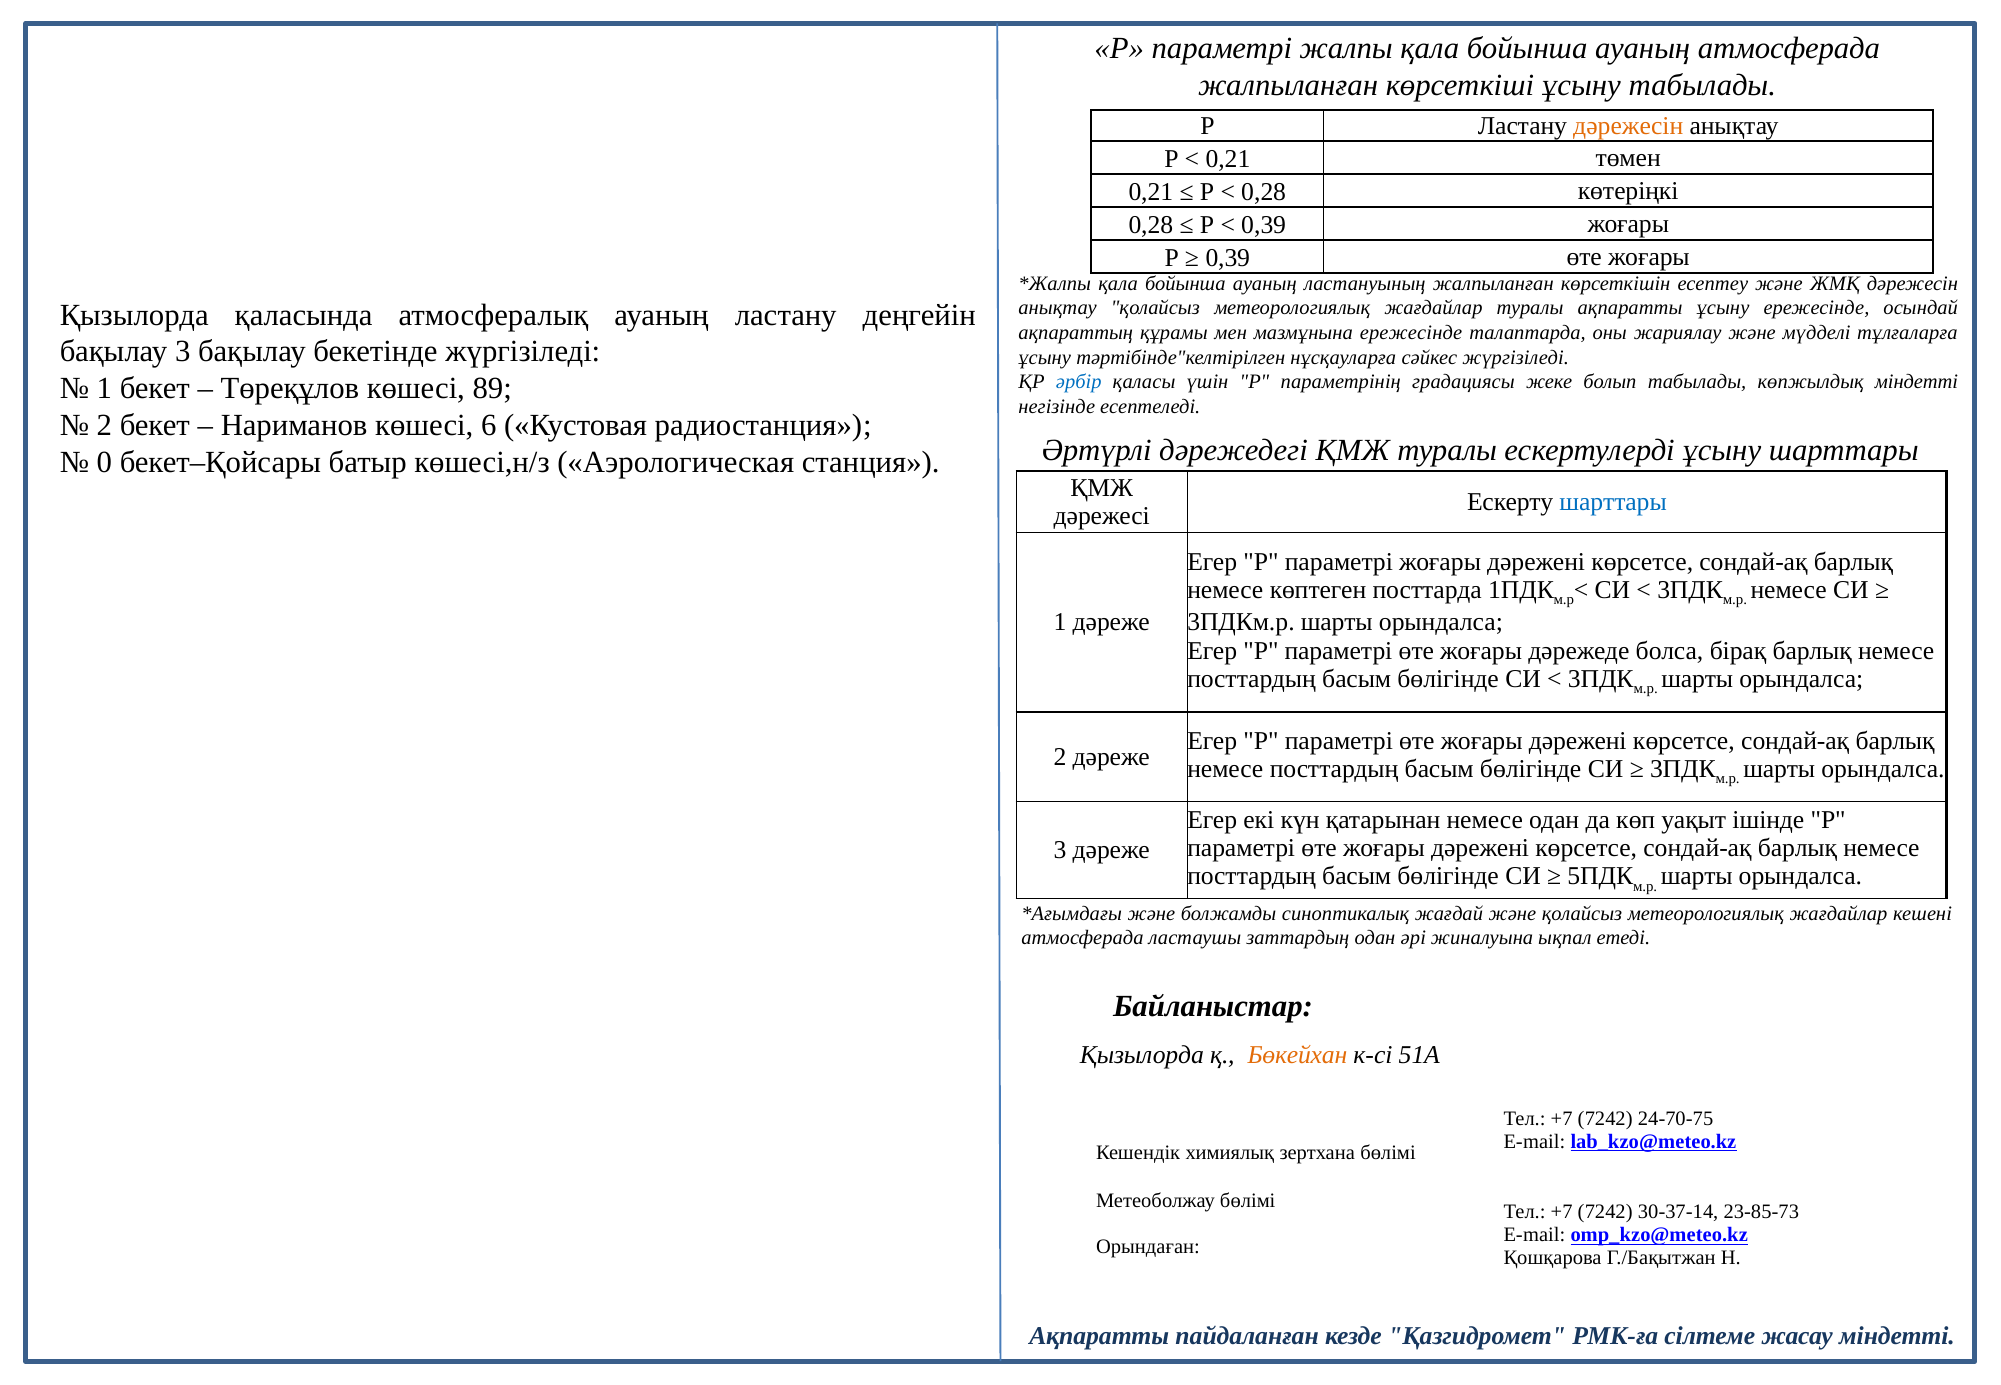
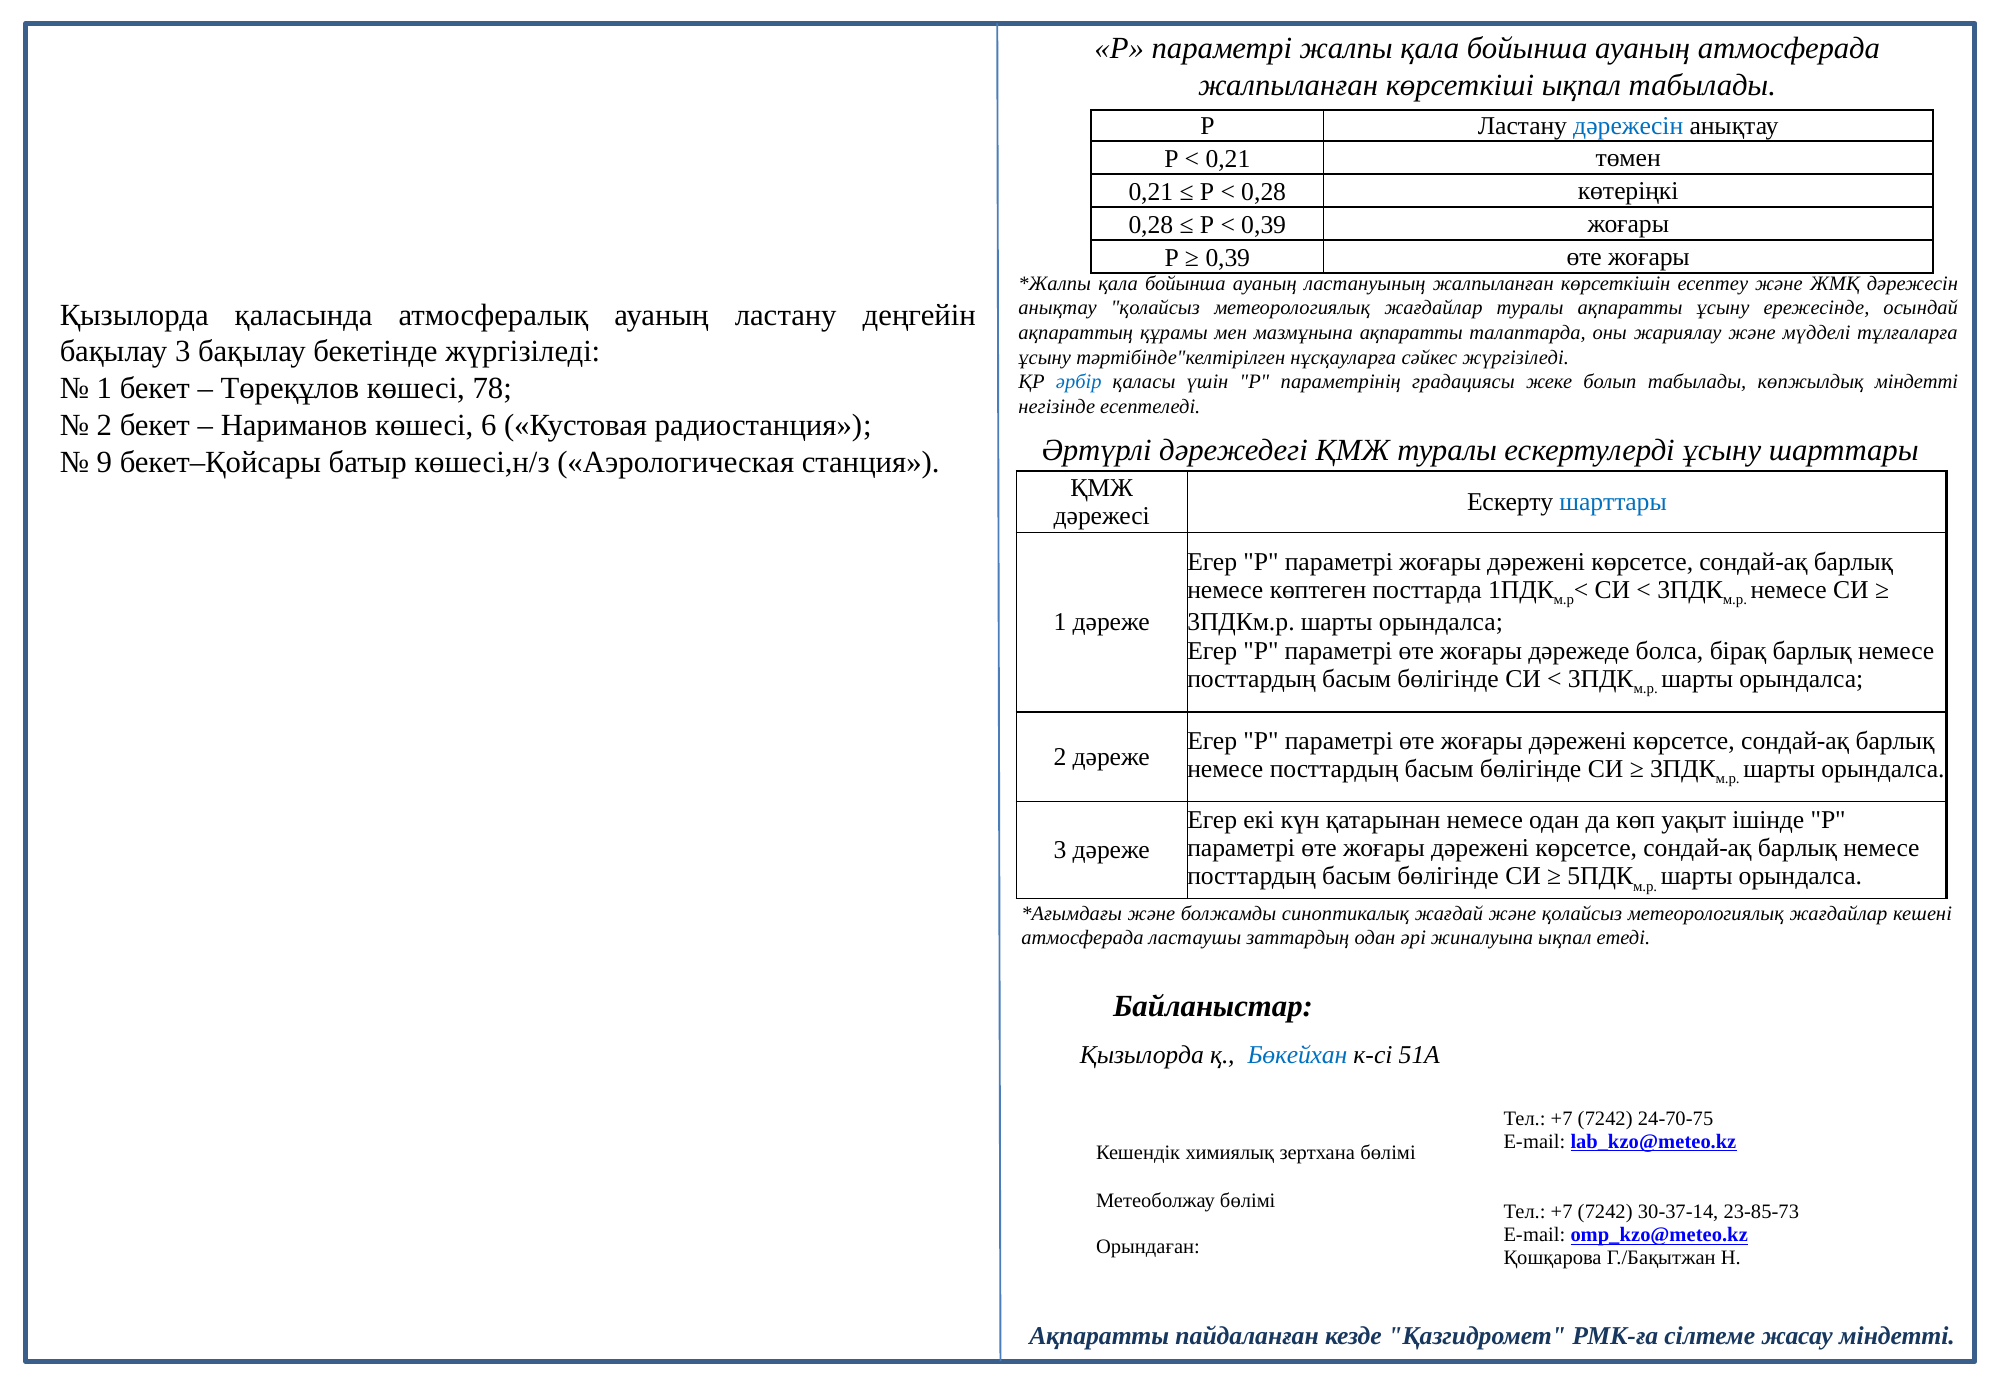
көрсеткіші ұсыну: ұсыну -> ықпал (1581, 85)
дәрежесін colour: orange -> blue (1628, 126)
мазмұнына ережесінде: ережесінде -> ақпаратты (1411, 333)
89: 89 -> 78 (492, 389)
0: 0 -> 9 (104, 463)
Бөкейхан colour: orange -> blue (1297, 1055)
